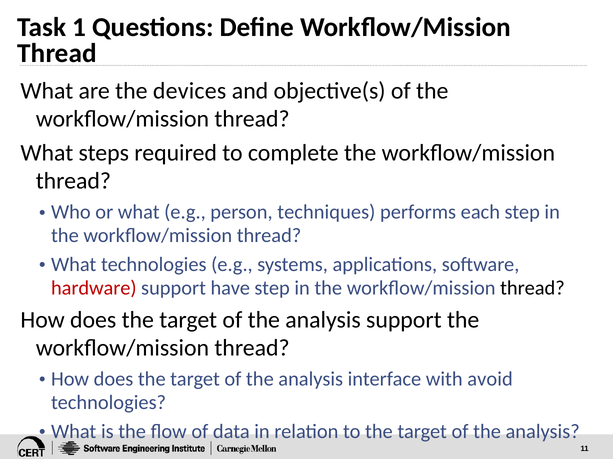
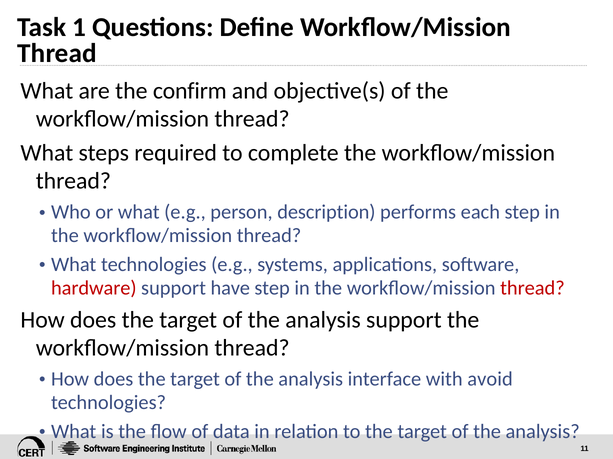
devices: devices -> confirm (190, 91)
techniques: techniques -> description (326, 213)
thread colour: black -> red (532, 288)
